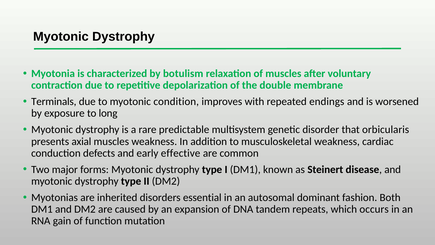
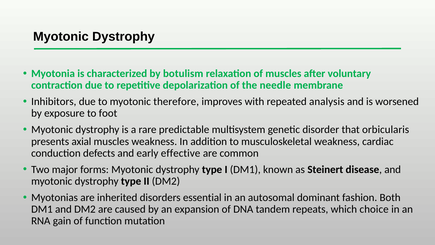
double: double -> needle (275, 85)
Terminals: Terminals -> Inhibitors (54, 101)
condition: condition -> therefore (176, 101)
endings: endings -> analysis (327, 101)
long: long -> foot (108, 113)
occurs: occurs -> choice (374, 209)
